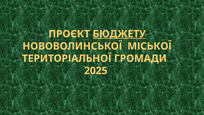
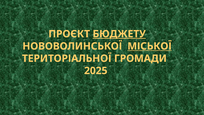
МІСЬКОЇ underline: none -> present (150, 46)
